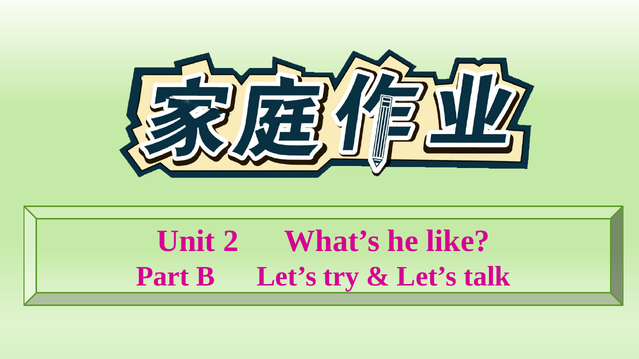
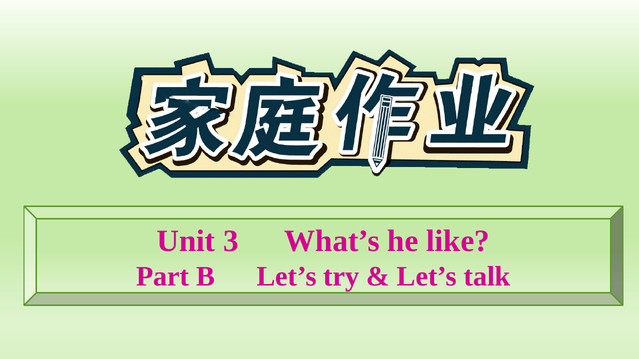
2: 2 -> 3 (231, 241)
